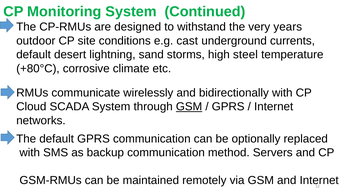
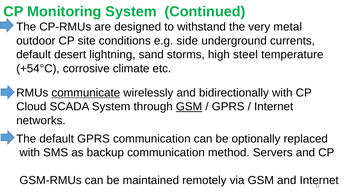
years: years -> metal (288, 27)
cast: cast -> side (187, 41)
+80°C: +80°C -> +54°C (38, 68)
communicate underline: none -> present (86, 93)
